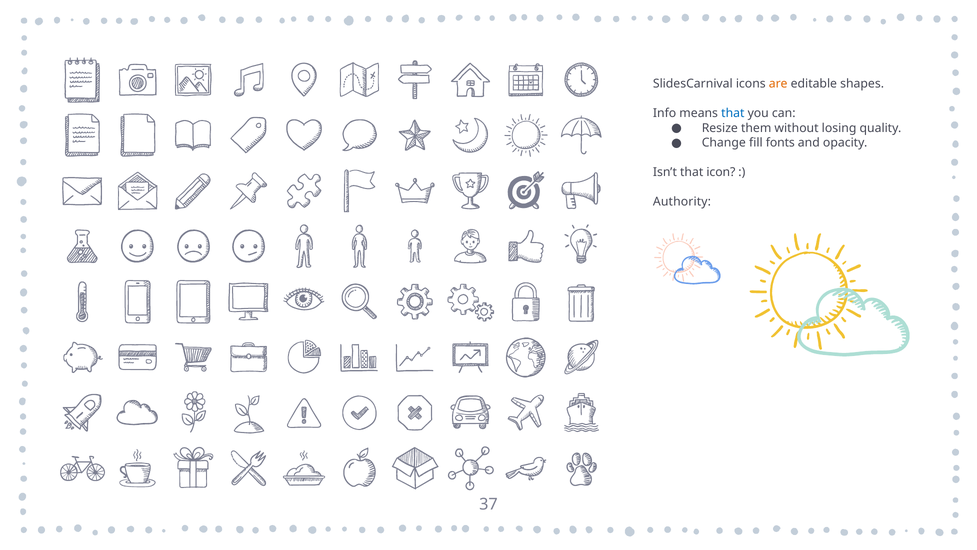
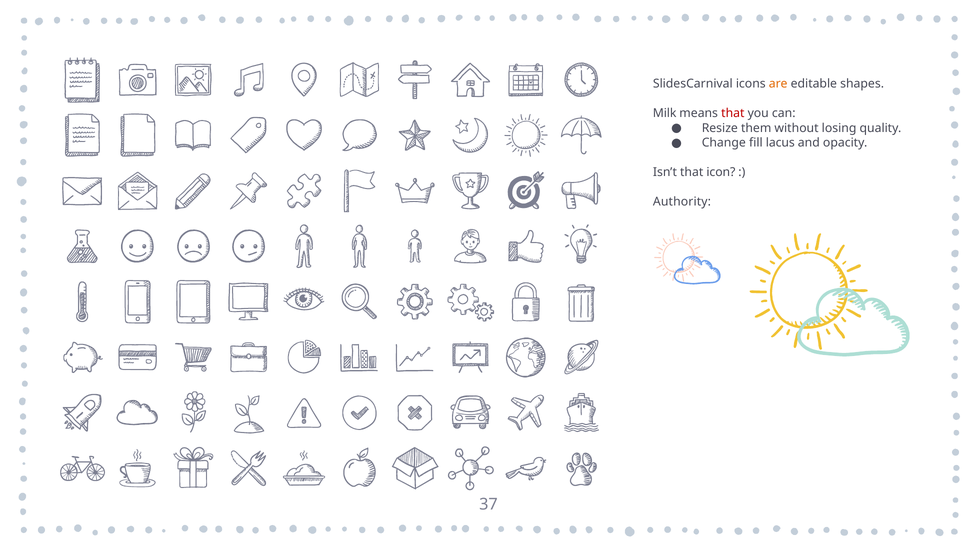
Info: Info -> Milk (665, 113)
that colour: blue -> red (733, 113)
fonts: fonts -> lacus (780, 143)
